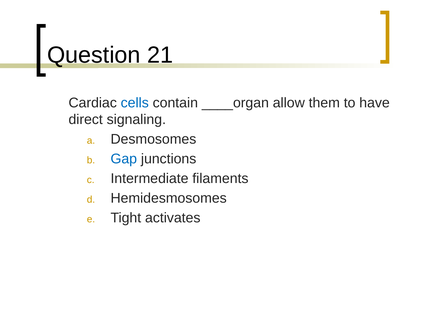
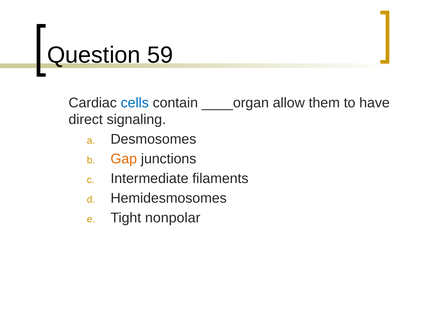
21: 21 -> 59 (160, 55)
Gap colour: blue -> orange (124, 159)
activates: activates -> nonpolar (173, 218)
